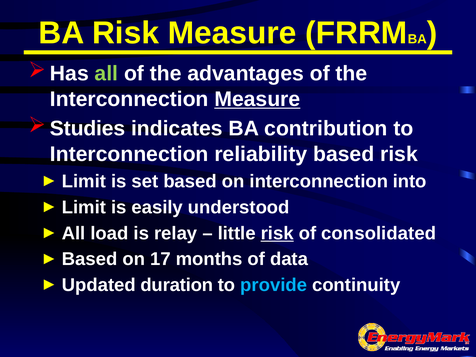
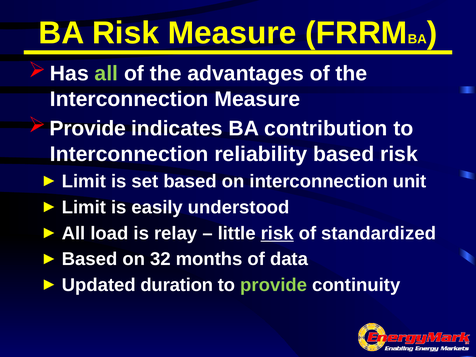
Measure underline: present -> none (257, 99)
Studies: Studies -> Provide (88, 129)
into: into -> unit (410, 181)
consolidated: consolidated -> standardized (379, 233)
17: 17 -> 32 (160, 259)
provide colour: light blue -> light green (274, 285)
